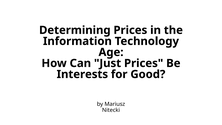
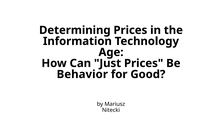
Interests: Interests -> Behavior (82, 74)
